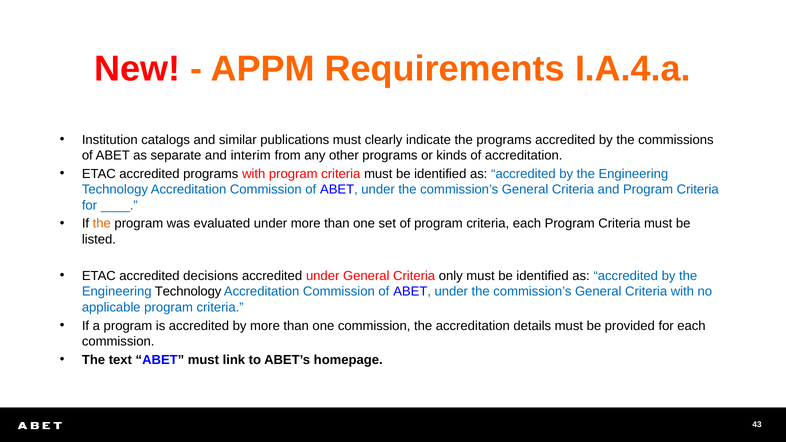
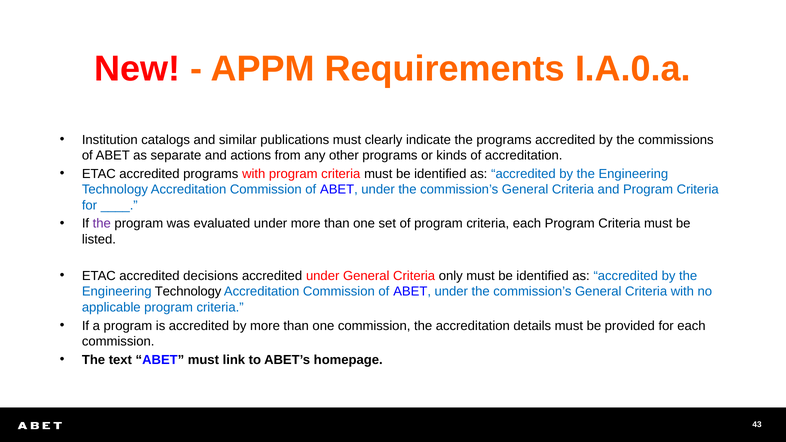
I.A.4.a: I.A.4.a -> I.A.0.a (633, 69)
interim: interim -> actions (251, 156)
the colour: orange -> purple (102, 224)
